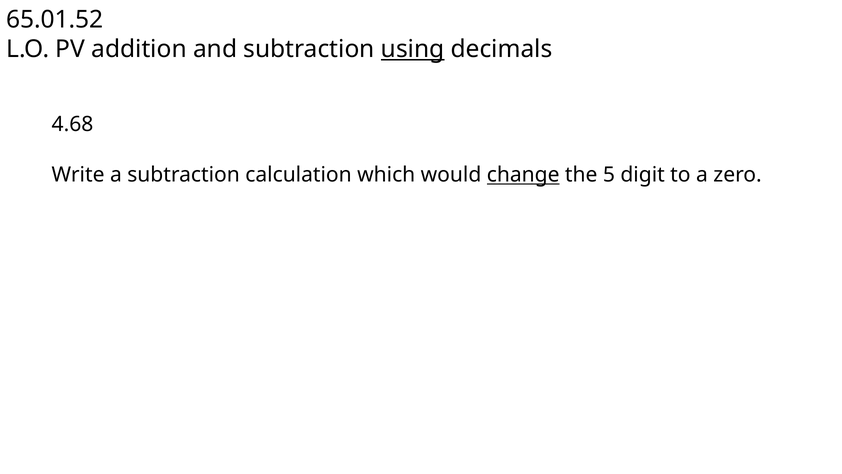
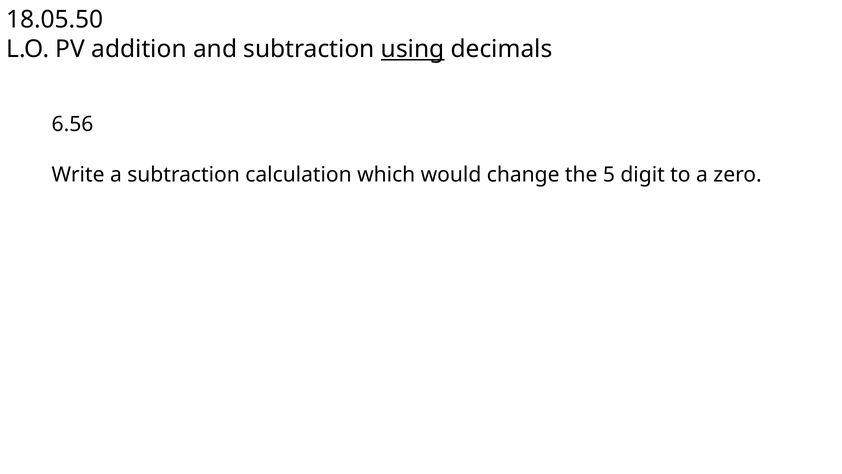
65.01.52: 65.01.52 -> 18.05.50 (55, 20)
4.68: 4.68 -> 6.56 (72, 124)
change underline: present -> none (523, 175)
